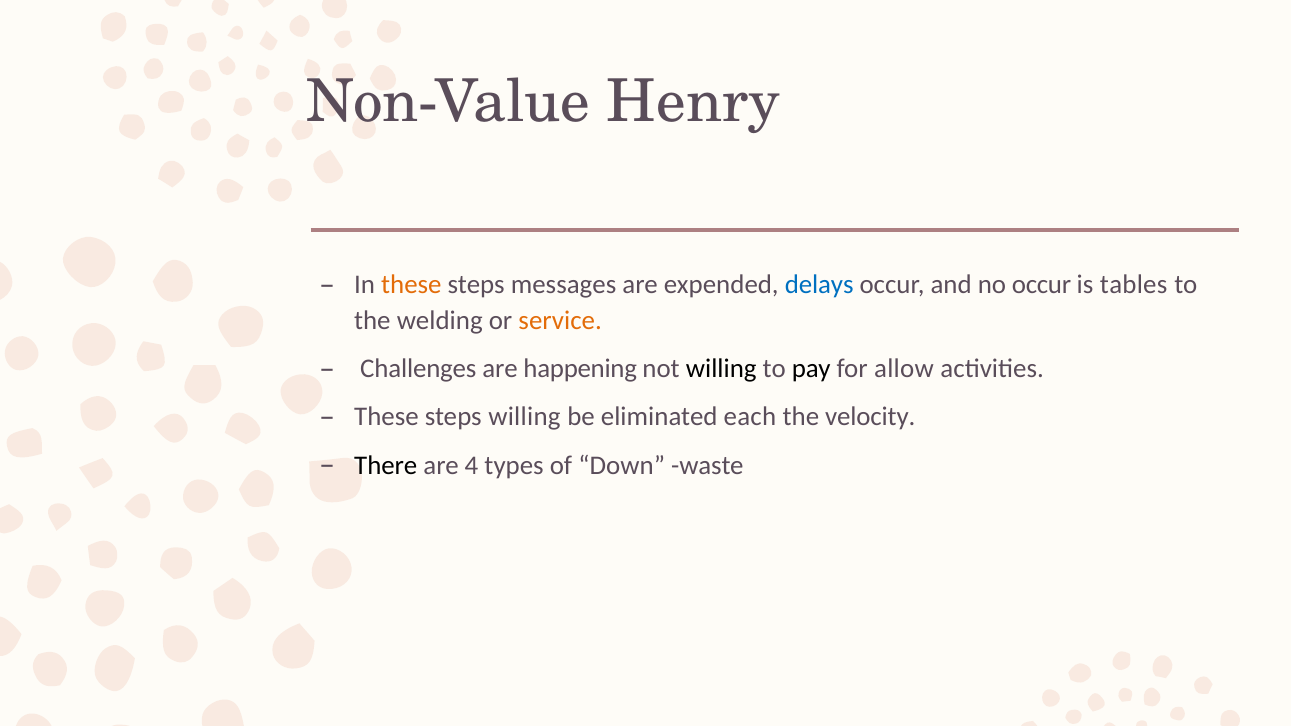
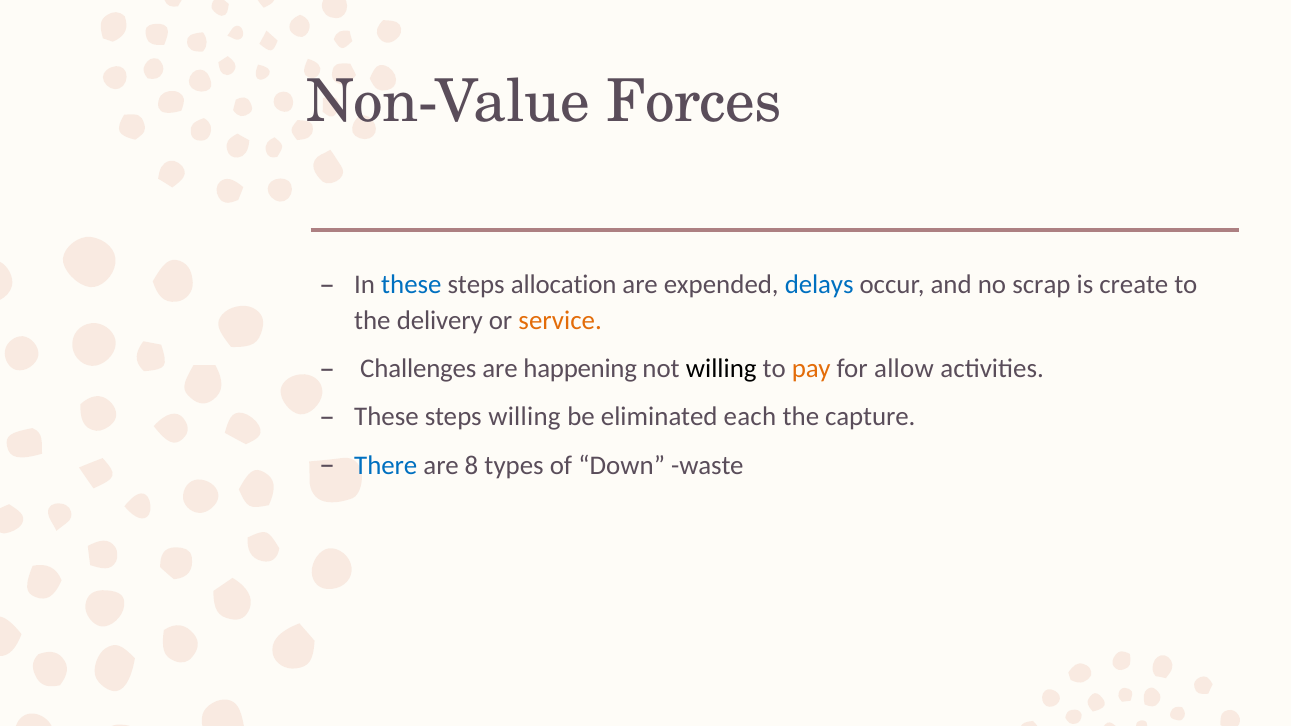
Henry: Henry -> Forces (694, 102)
these colour: orange -> blue (411, 285)
messages: messages -> allocation (564, 285)
no occur: occur -> scrap (1041, 285)
tables: tables -> create (1134, 285)
welding: welding -> delivery (440, 320)
pay colour: black -> orange (811, 369)
velocity: velocity -> capture (870, 417)
There colour: black -> blue (386, 465)
4: 4 -> 8 (471, 465)
